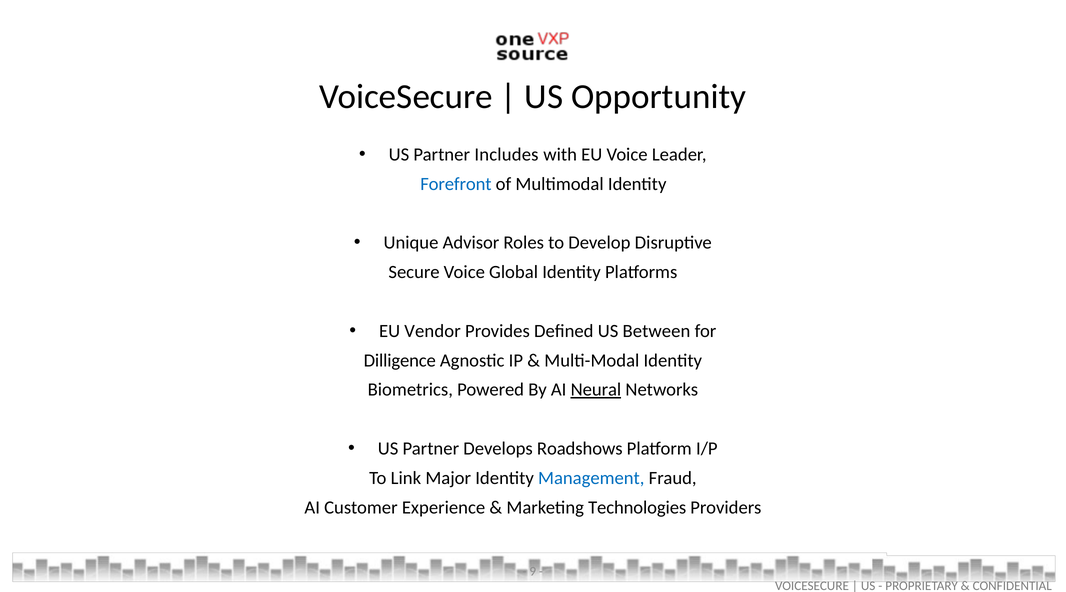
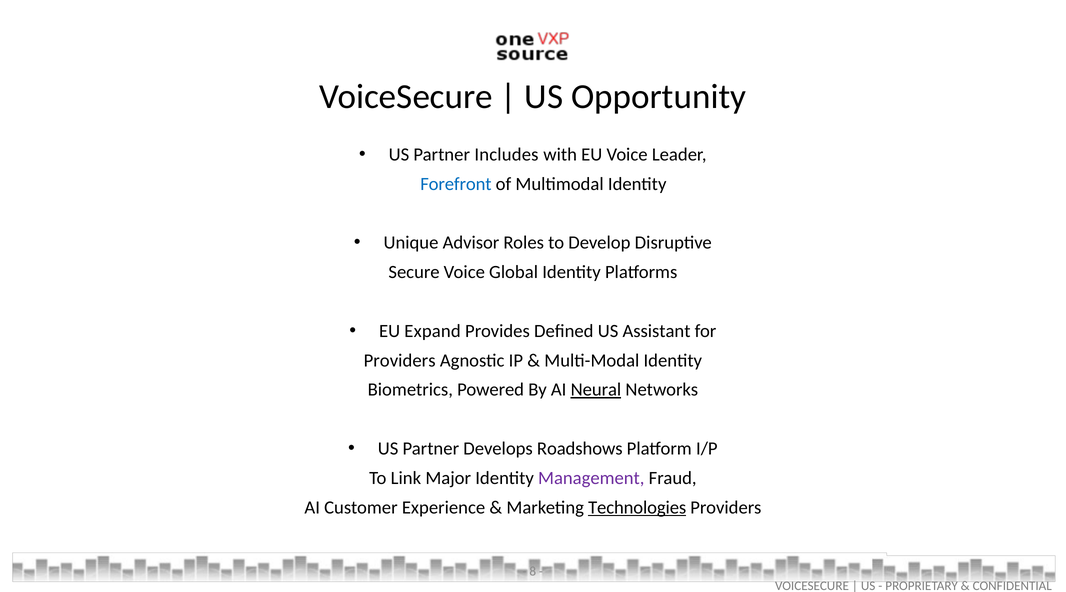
Vendor: Vendor -> Expand (433, 331)
Between: Between -> Assistant (657, 331)
Dilligence: Dilligence -> Providers (400, 360)
Management colour: blue -> purple (591, 478)
Technologies underline: none -> present (637, 508)
9: 9 -> 8 (533, 572)
